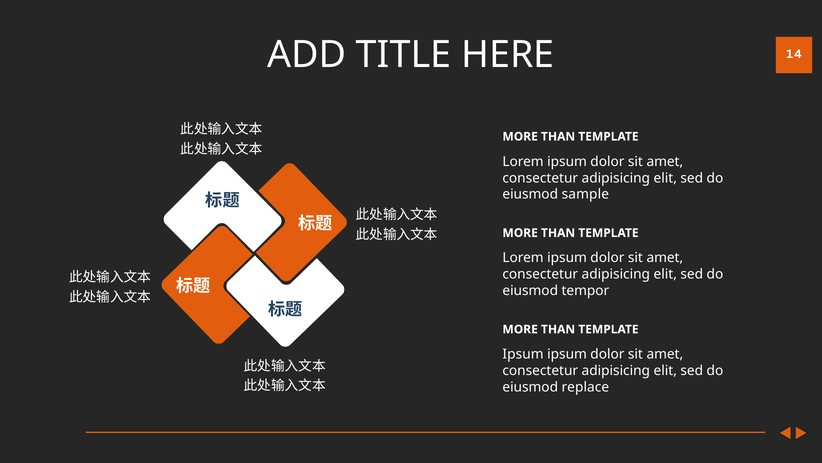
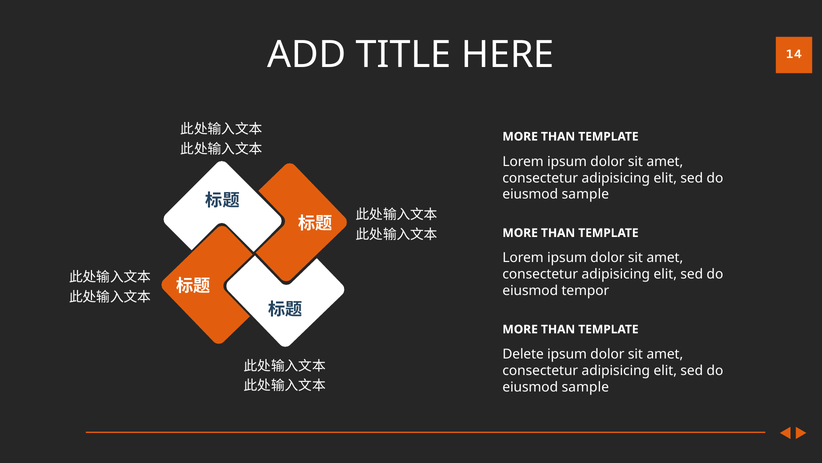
Ipsum: Ipsum -> Delete (523, 354)
replace: replace -> sample (585, 387)
